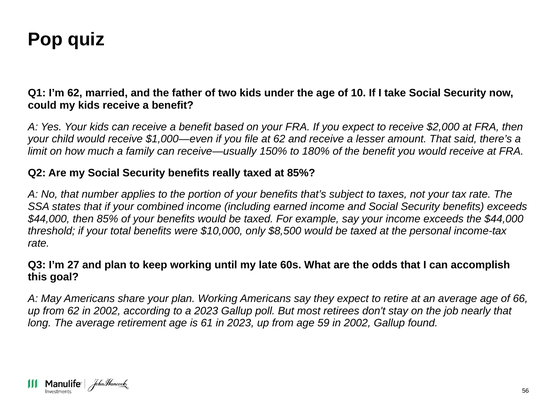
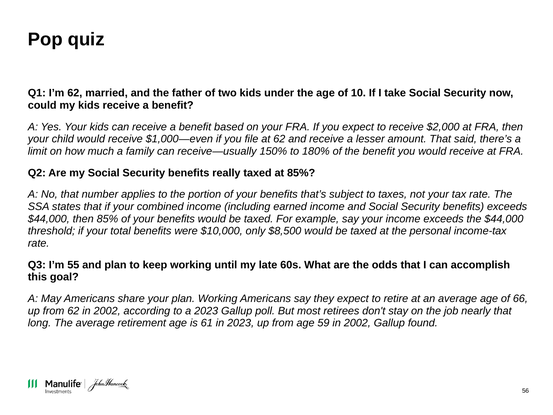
27: 27 -> 55 (73, 265)
